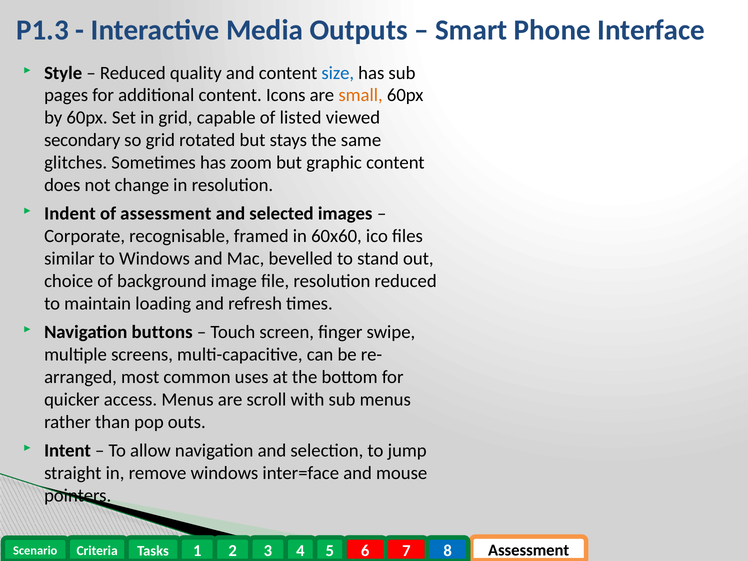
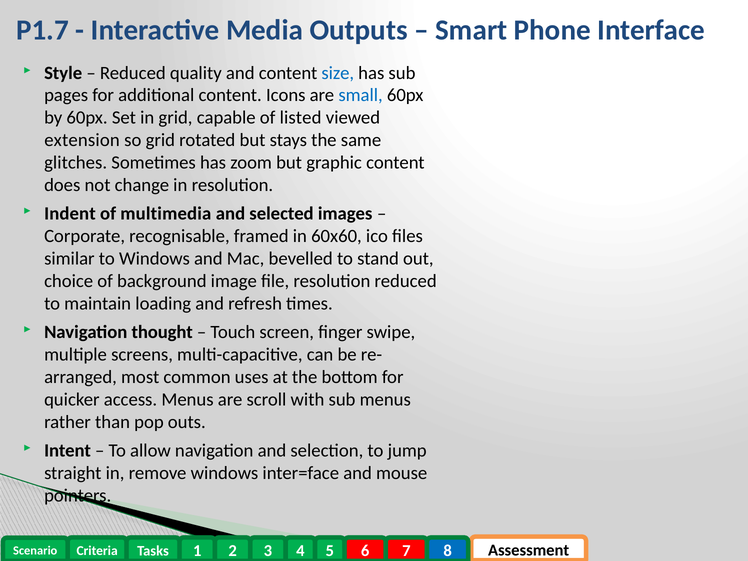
P1.3: P1.3 -> P1.7 (42, 30)
small colour: orange -> blue (361, 95)
secondary: secondary -> extension (82, 140)
of assessment: assessment -> multimedia (166, 214)
buttons: buttons -> thought (162, 332)
